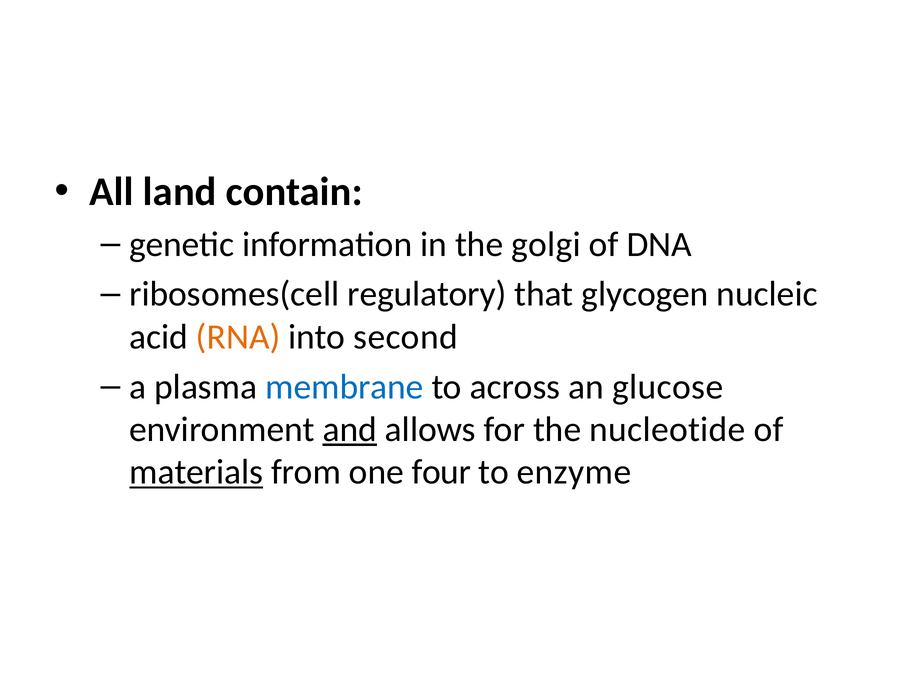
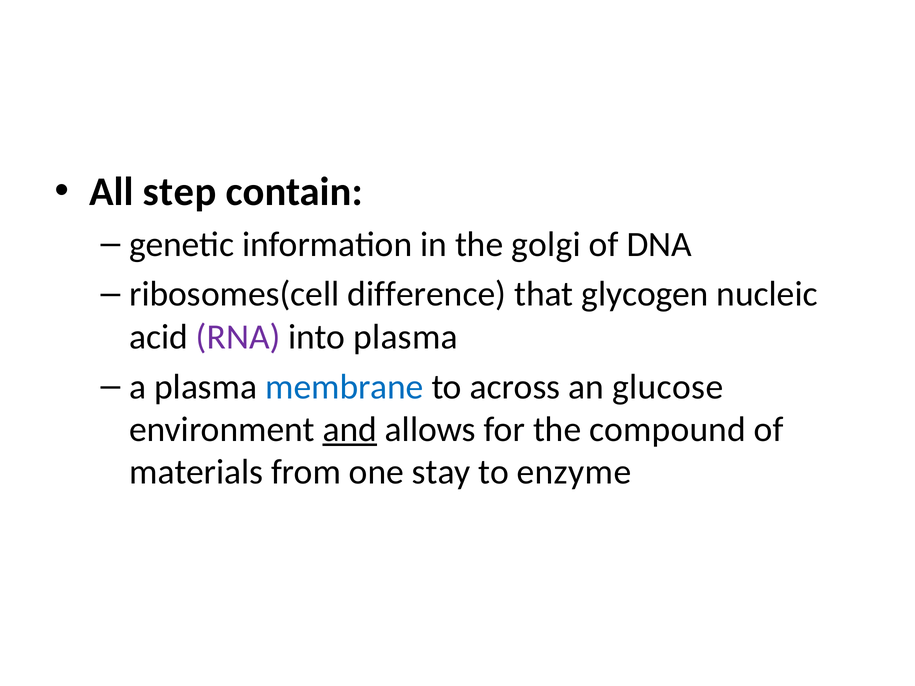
land: land -> step (180, 192)
regulatory: regulatory -> difference (427, 294)
RNA colour: orange -> purple (238, 337)
into second: second -> plasma (406, 337)
nucleotide: nucleotide -> compound (668, 430)
materials underline: present -> none (196, 472)
four: four -> stay (441, 472)
